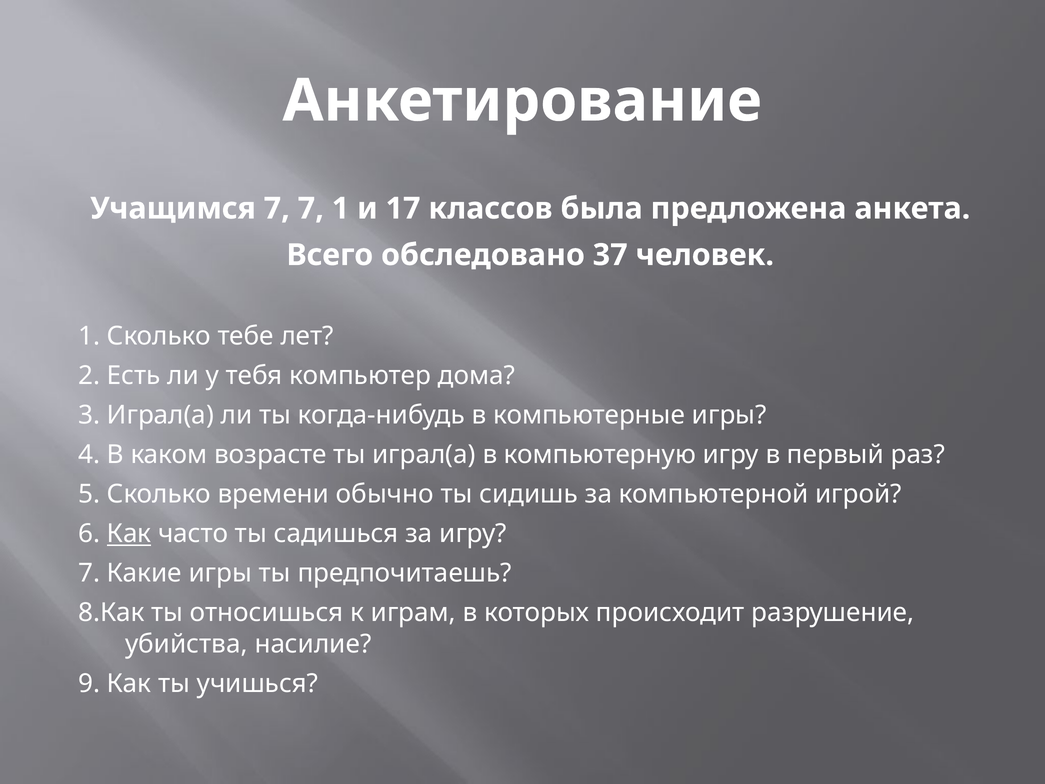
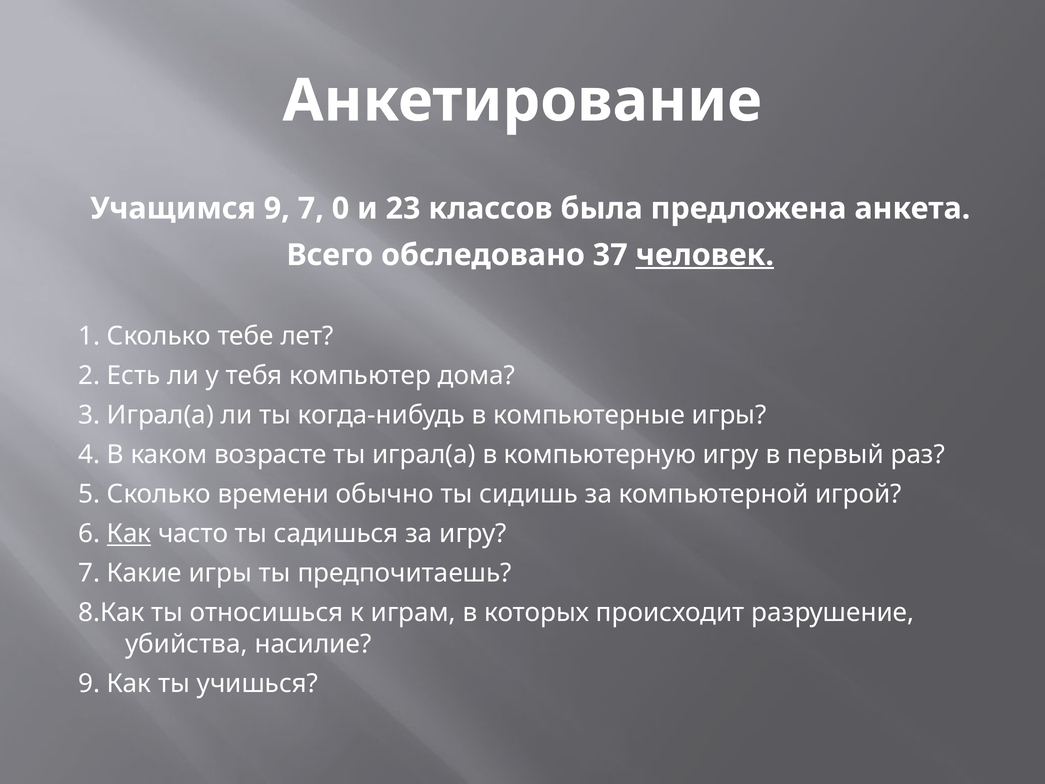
Учащимся 7: 7 -> 9 (277, 208)
7 1: 1 -> 0 (340, 208)
17: 17 -> 23 (403, 208)
человек underline: none -> present (705, 255)
